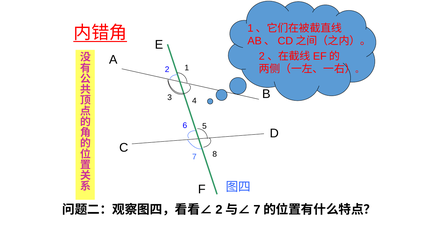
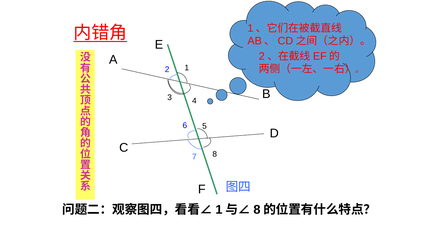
2: 2 -> 1 (219, 210)
7: 7 -> 8 (257, 210)
